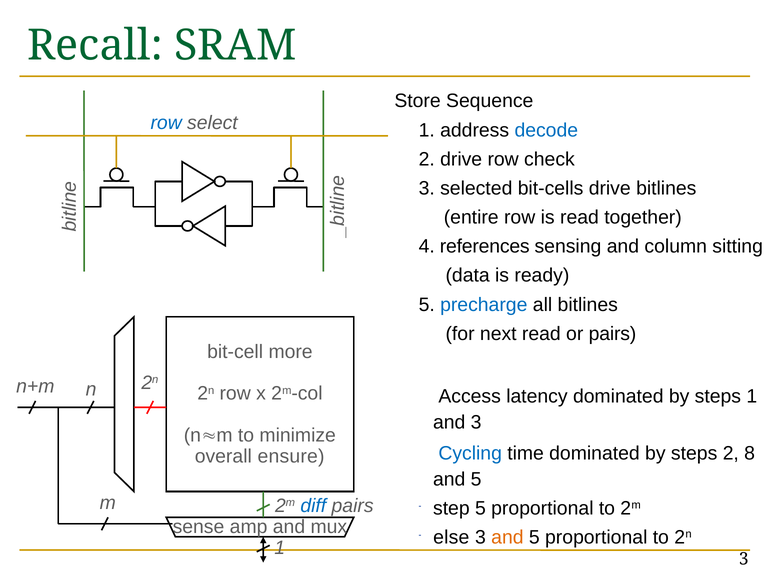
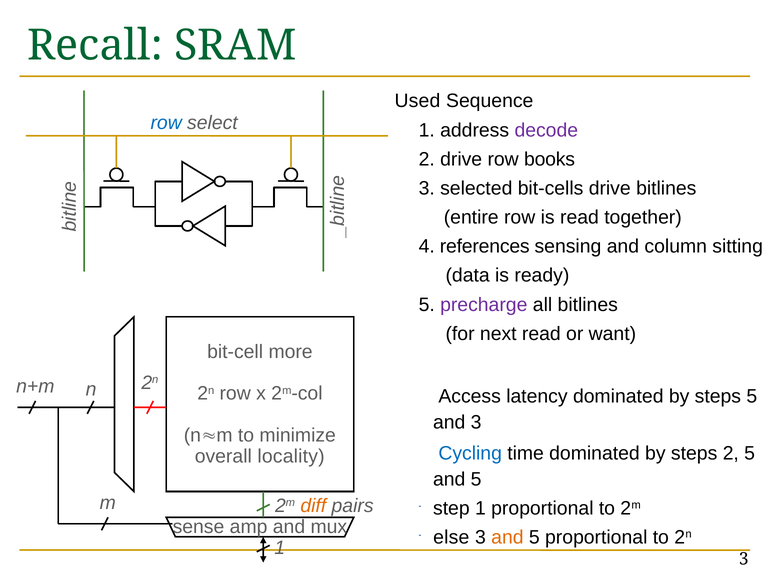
Store: Store -> Used (417, 101)
decode colour: blue -> purple (546, 130)
check: check -> books (550, 159)
precharge colour: blue -> purple (484, 305)
or pairs: pairs -> want (612, 334)
steps 1: 1 -> 5 (752, 396)
2 8: 8 -> 5 (750, 453)
ensure: ensure -> locality (291, 456)
diff colour: blue -> orange (313, 506)
step 5: 5 -> 1 (480, 508)
